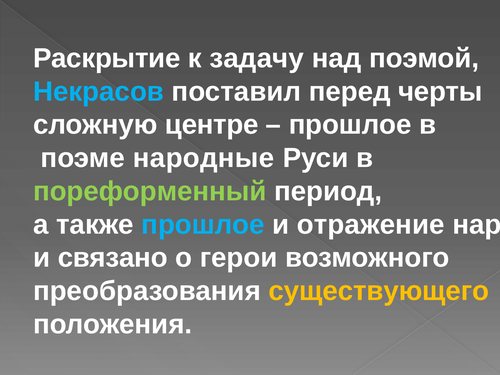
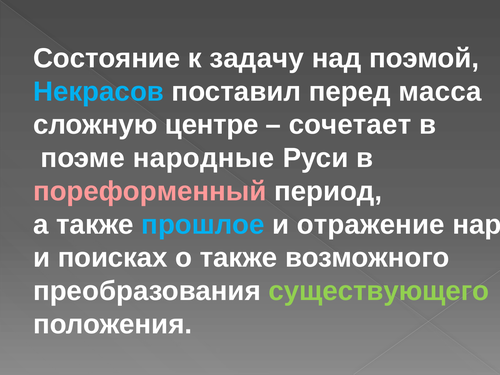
Раскрытие: Раскрытие -> Состояние (107, 58)
черты: черты -> масса (440, 92)
прошлое: прошлое -> сочетает (350, 125)
пореформенный colour: light green -> pink (150, 191)
связано: связано -> поисках (113, 258)
о герои: герои -> также (239, 258)
существующего colour: yellow -> light green (379, 291)
